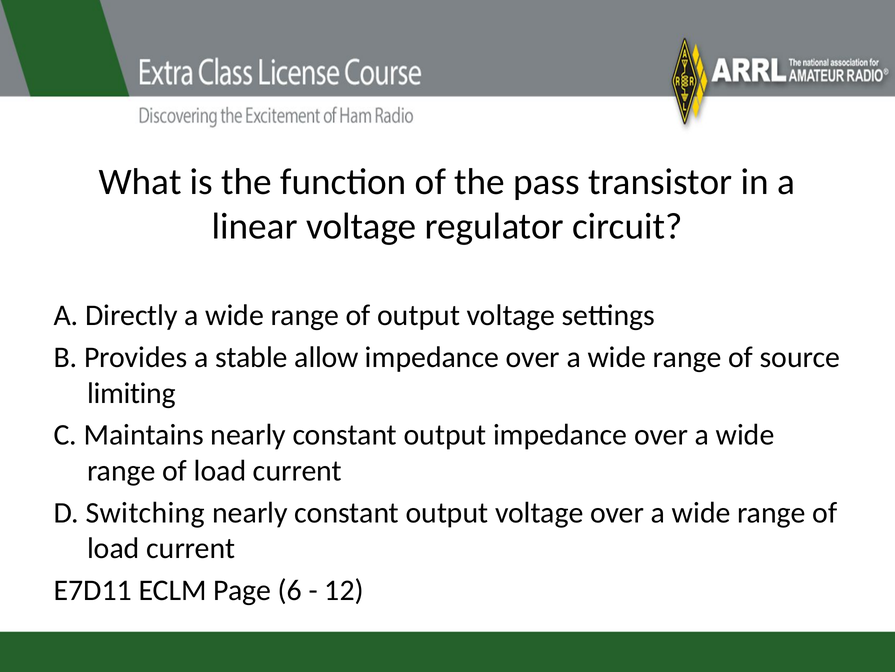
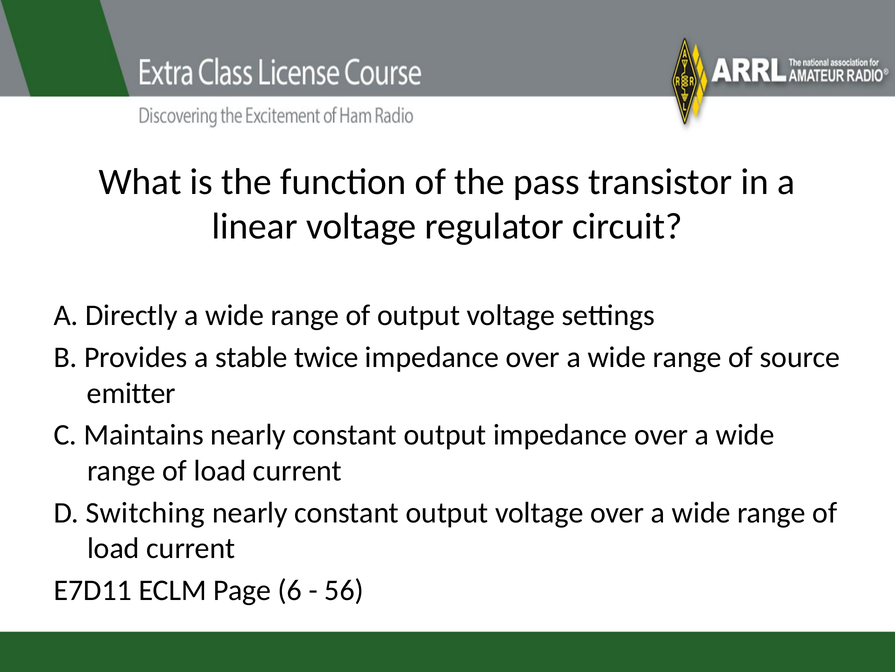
allow: allow -> twice (326, 357)
limiting: limiting -> emitter (131, 393)
12: 12 -> 56 (344, 590)
